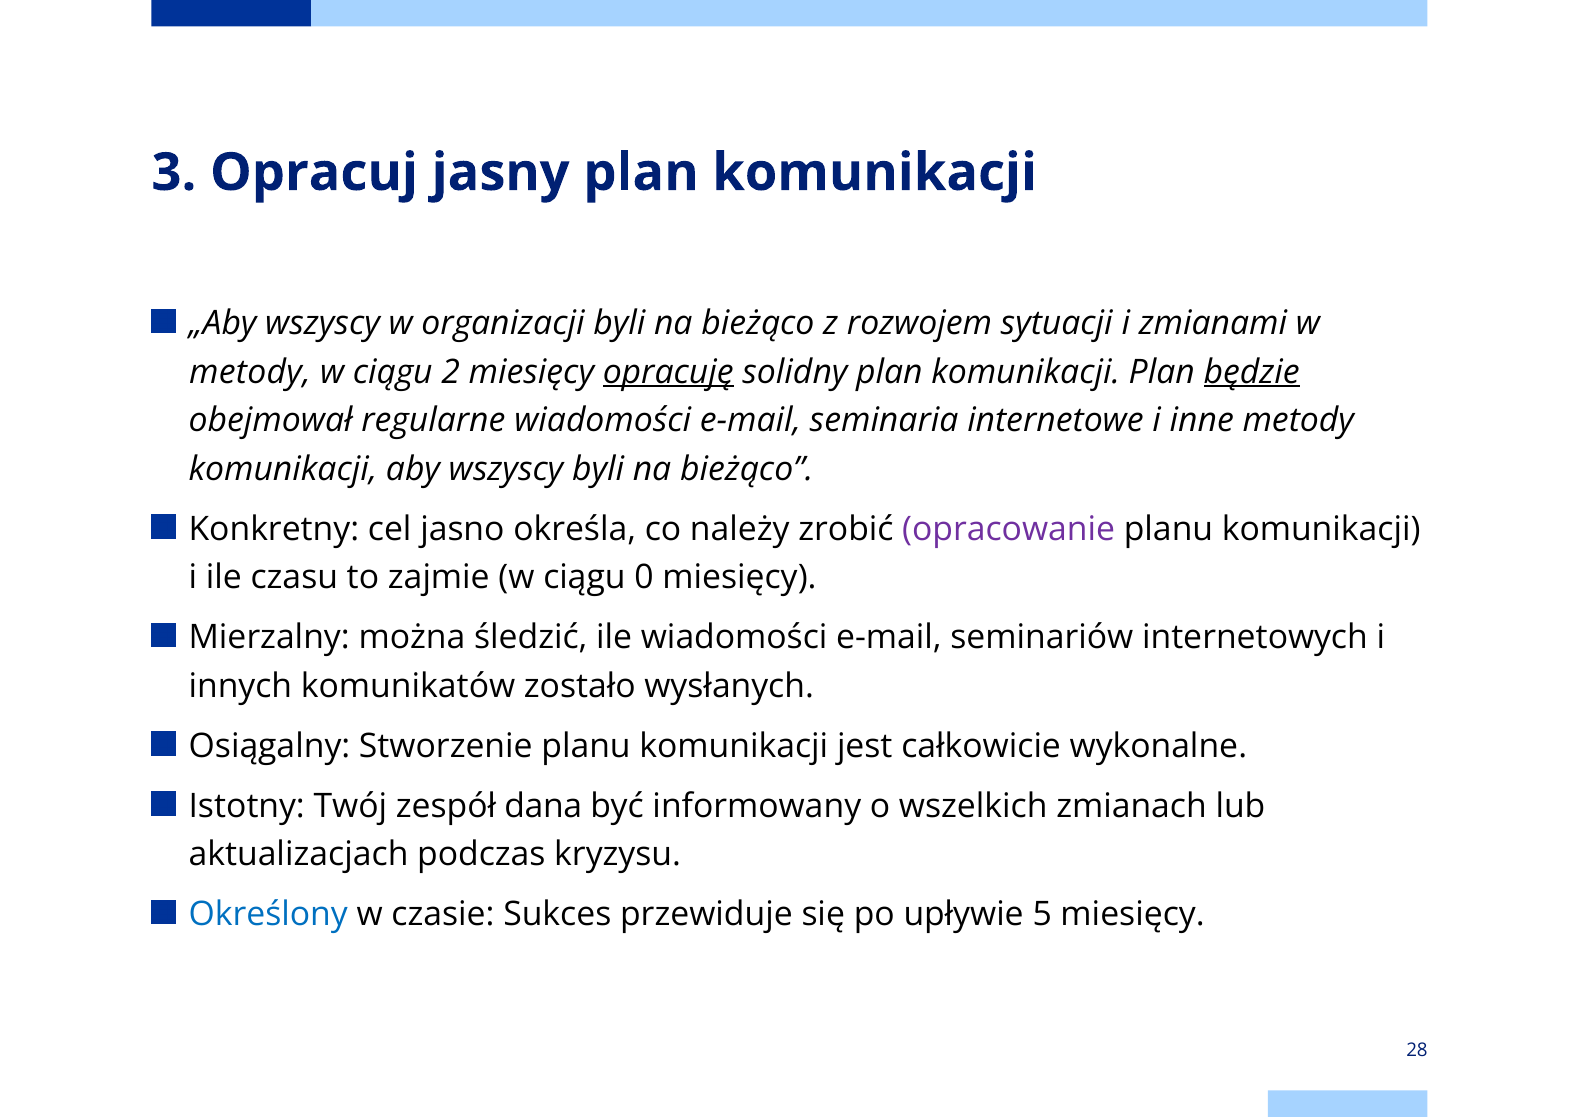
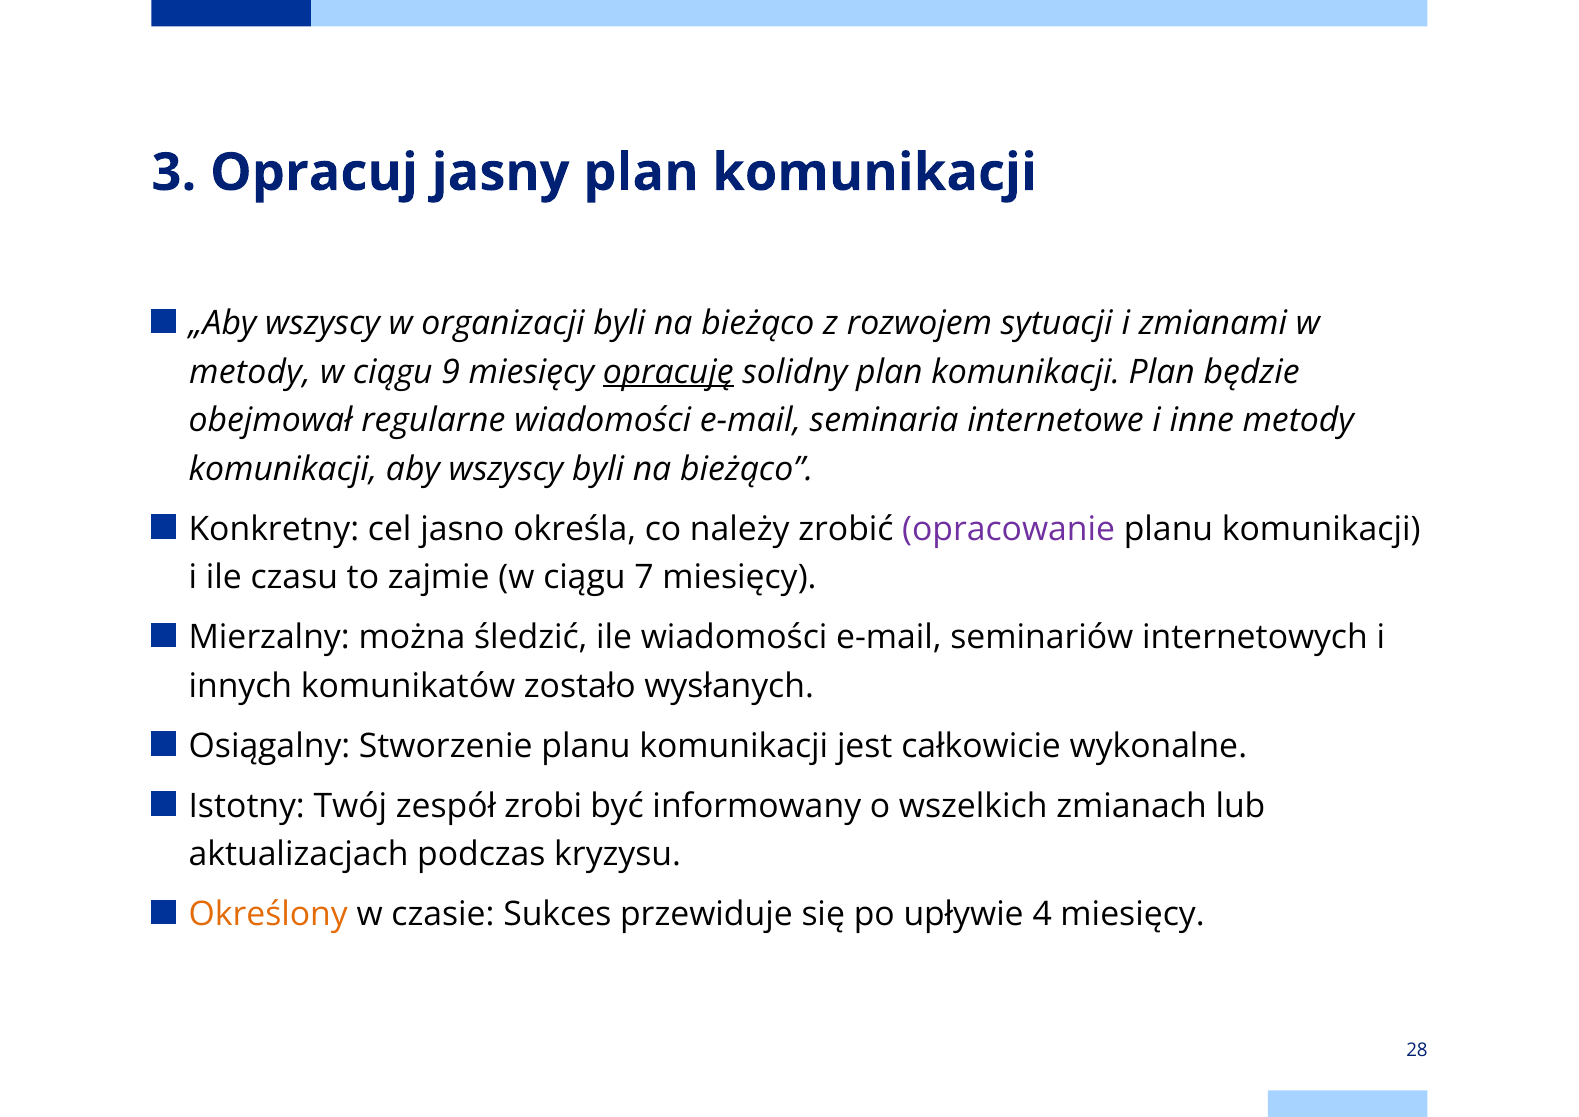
2: 2 -> 9 (451, 372)
będzie underline: present -> none (1252, 372)
0: 0 -> 7 (644, 577)
dana: dana -> zrobi (543, 806)
Określony colour: blue -> orange (268, 914)
5: 5 -> 4 (1042, 914)
